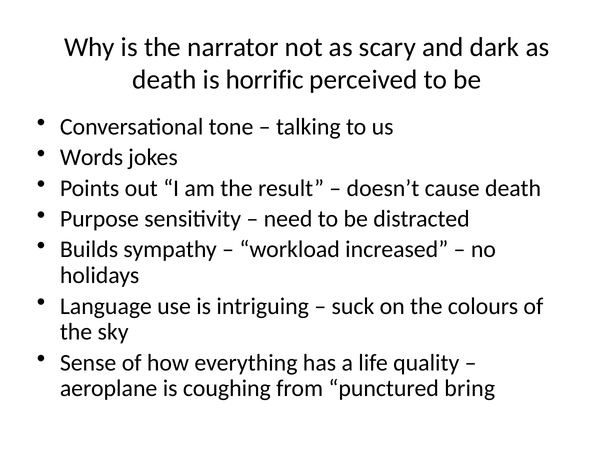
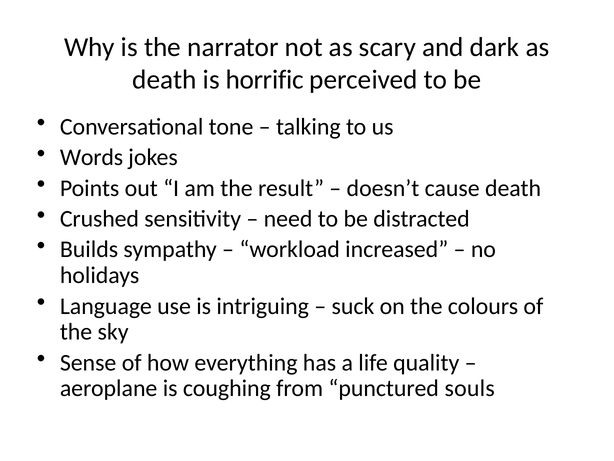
Purpose: Purpose -> Crushed (99, 219)
bring: bring -> souls (470, 388)
